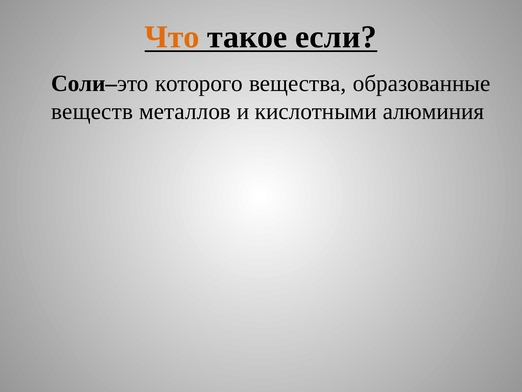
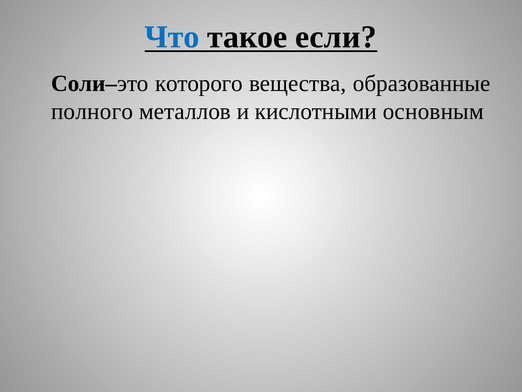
Что colour: orange -> blue (172, 37)
веществ: веществ -> полного (92, 111)
алюминия: алюминия -> основным (433, 111)
